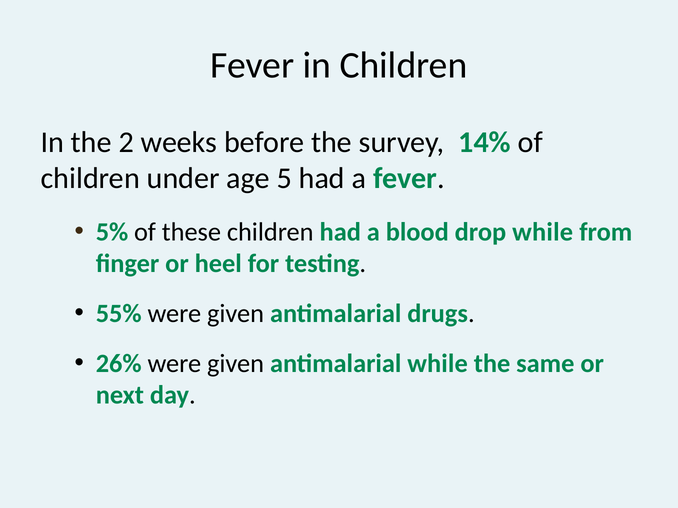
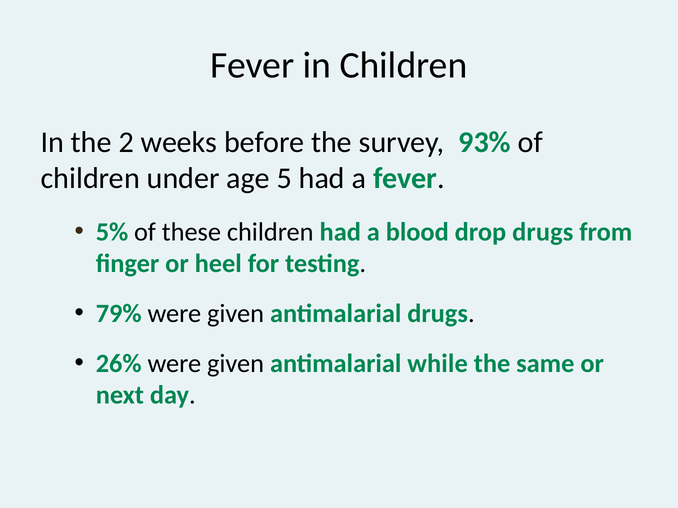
14%: 14% -> 93% (485, 142)
drop while: while -> drugs (543, 232)
55%: 55% -> 79% (119, 314)
